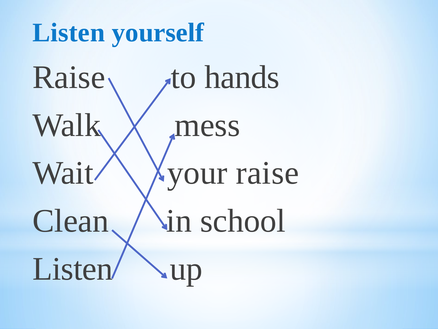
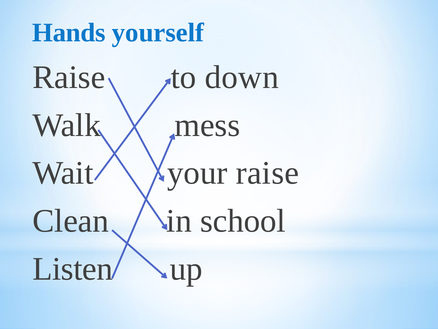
Listen: Listen -> Hands (69, 33)
hands: hands -> down (242, 77)
